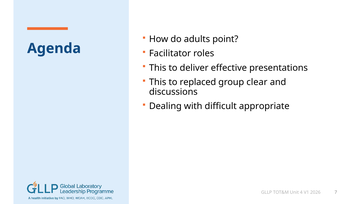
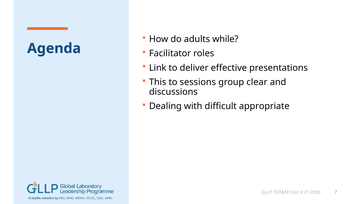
point: point -> while (225, 39)
This: This -> Link (158, 68)
replaced: replaced -> sessions (198, 82)
